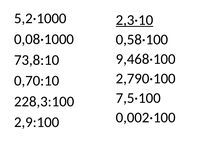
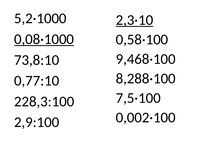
0,08·1000 underline: none -> present (44, 39)
2,790·100: 2,790·100 -> 8,288·100 (146, 78)
0,70:10: 0,70:10 -> 0,77:10 (37, 81)
